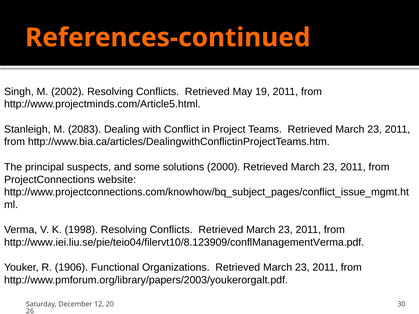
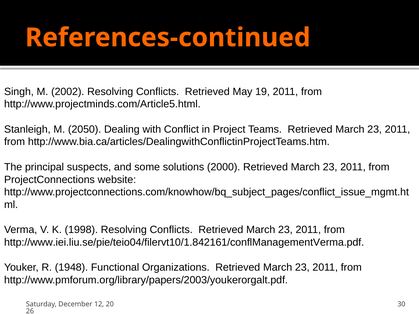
2083: 2083 -> 2050 (85, 129)
http://www.iei.liu.se/pie/teio04/filervt10/8.123909/conflManagementVerma.pdf: http://www.iei.liu.se/pie/teio04/filervt10/8.123909/conflManagementVerma.pdf -> http://www.iei.liu.se/pie/teio04/filervt10/1.842161/conflManagementVerma.pdf (184, 243)
1906: 1906 -> 1948 (71, 268)
